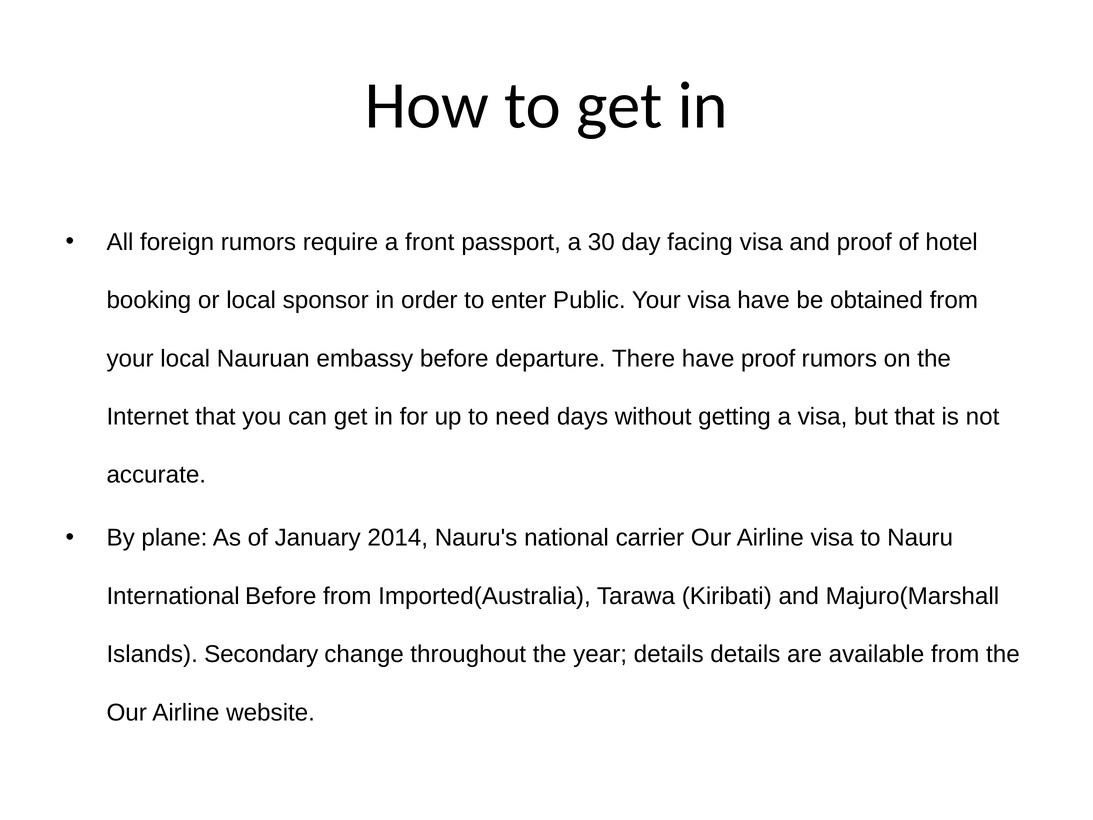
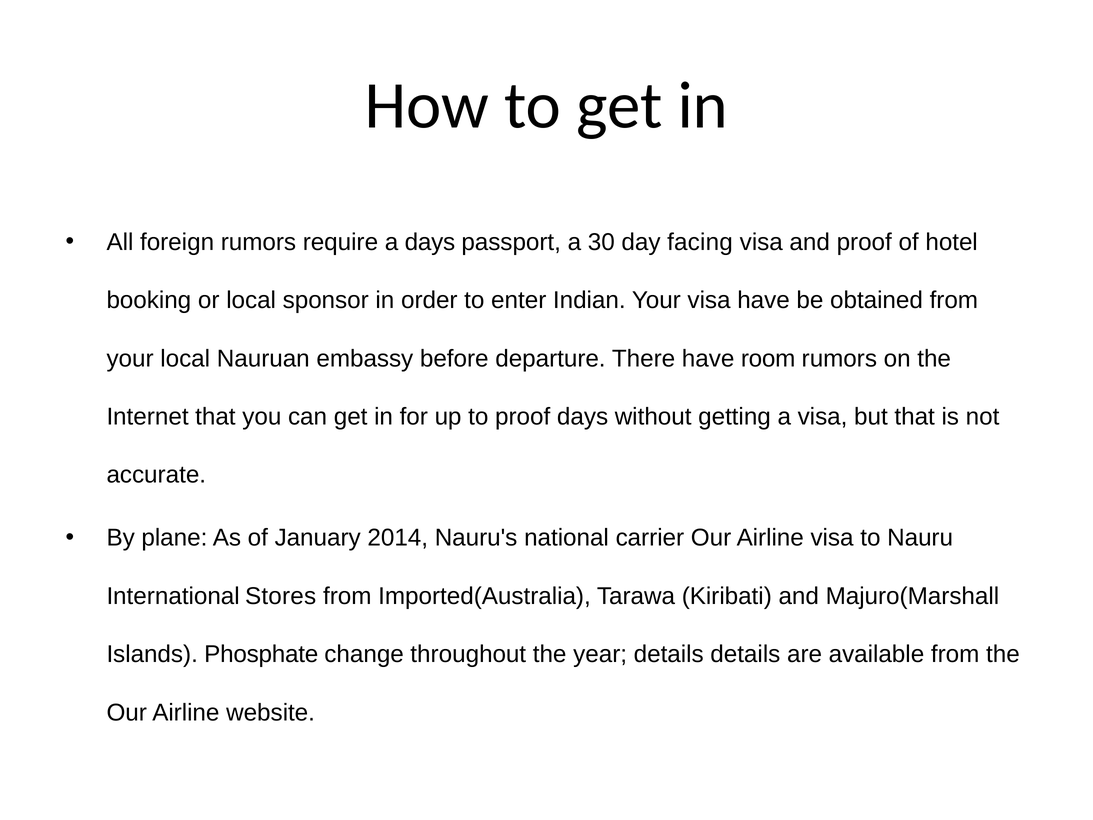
a front: front -> days (430, 242)
Public: Public -> Indian (589, 300)
have proof: proof -> room (768, 358)
to need: need -> proof (523, 417)
International Before: Before -> Stores (281, 596)
Secondary: Secondary -> Phosphate (261, 654)
